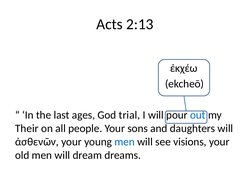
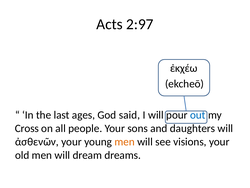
2:13: 2:13 -> 2:97 (140, 24)
trial: trial -> said (129, 115)
Their: Their -> Cross (27, 128)
men colour: blue -> orange (125, 141)
